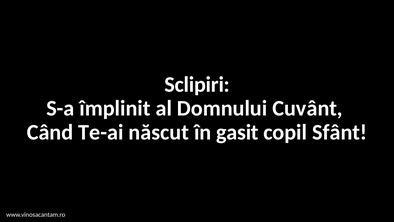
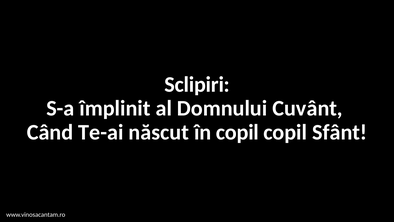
în gasit: gasit -> copil (237, 132)
